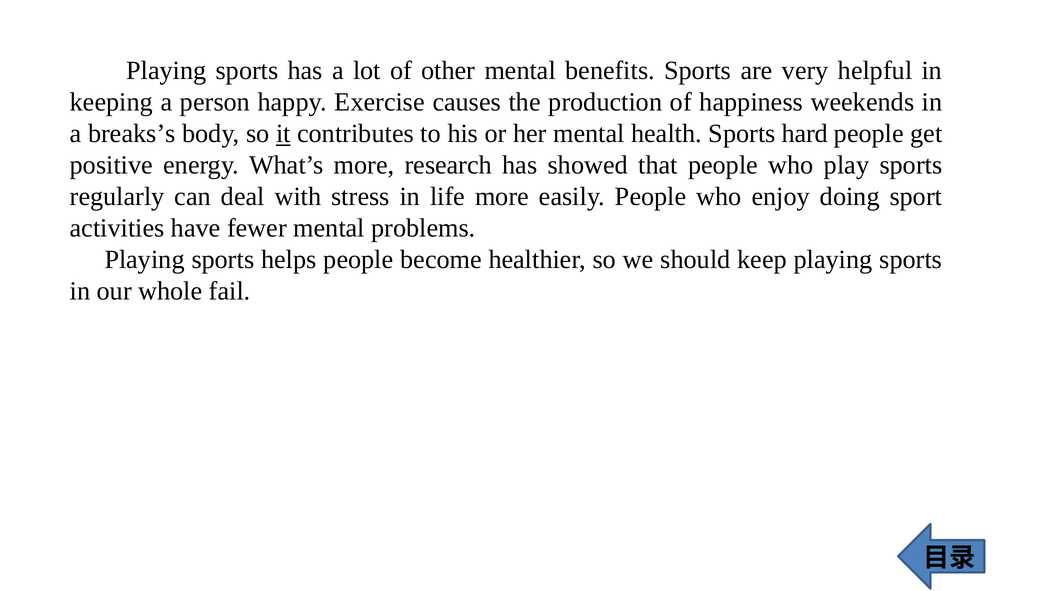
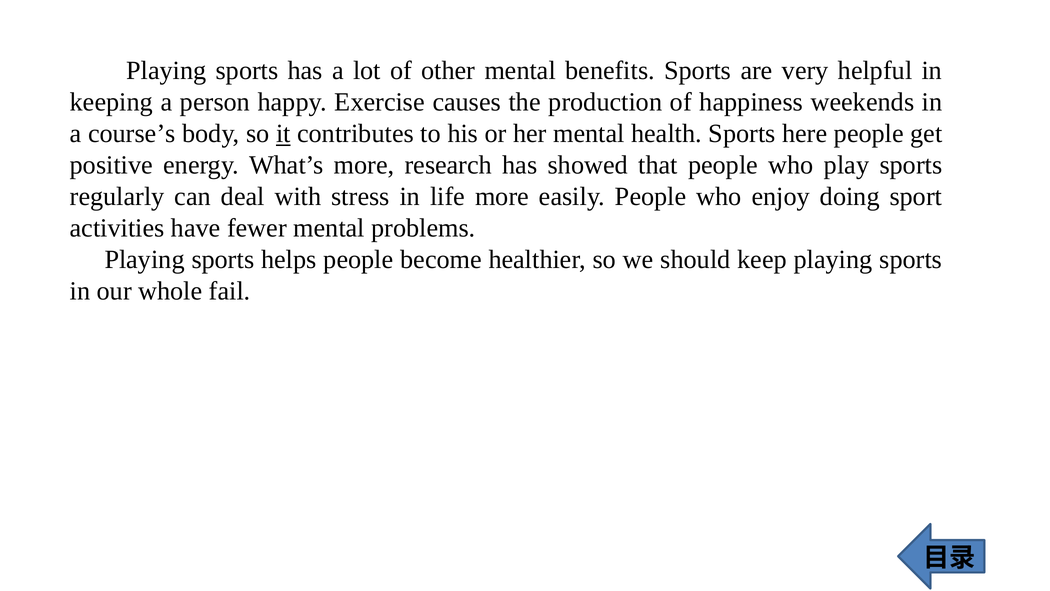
breaks’s: breaks’s -> course’s (132, 133)
hard: hard -> here (805, 133)
